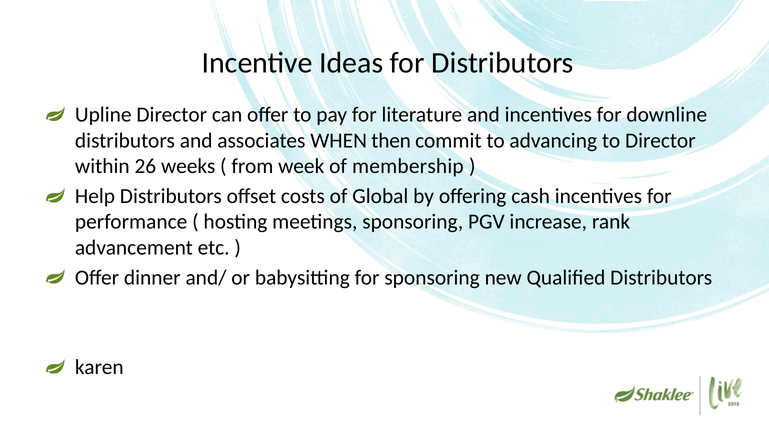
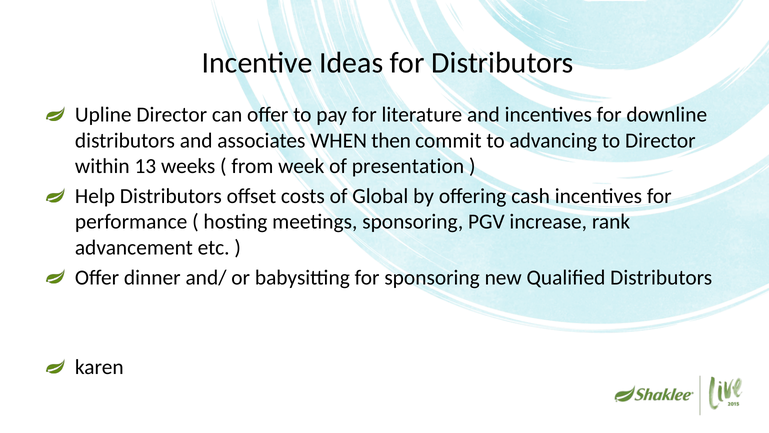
26: 26 -> 13 (145, 166)
membership: membership -> presentation (408, 166)
